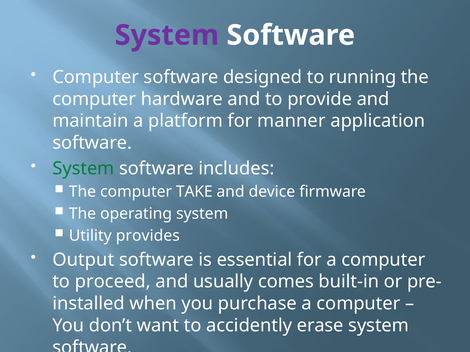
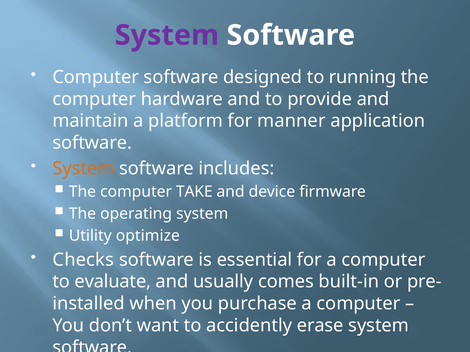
System colour: green -> orange (83, 169)
provides: provides -> optimize (148, 236)
Output: Output -> Checks (83, 260)
proceed: proceed -> evaluate (113, 282)
